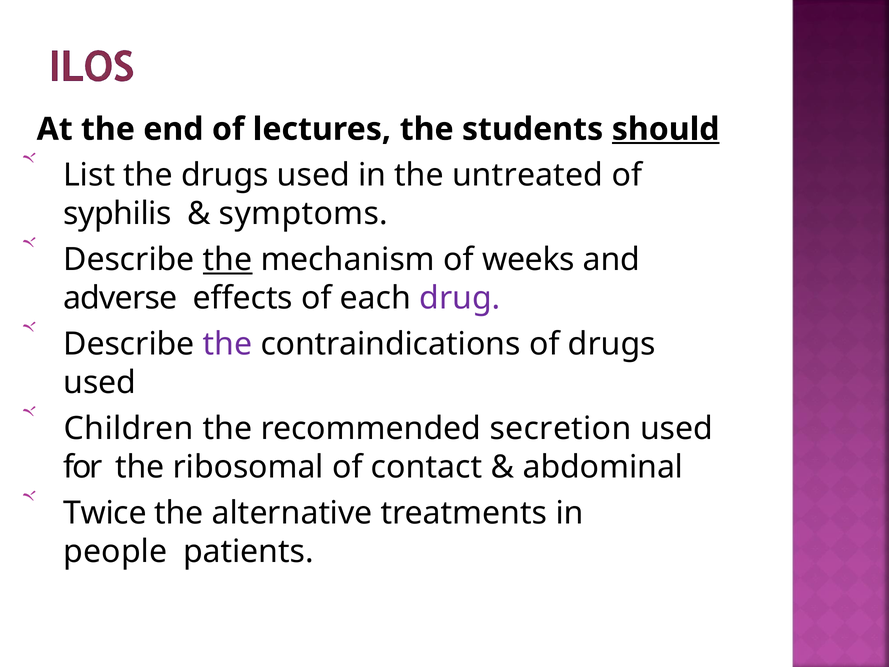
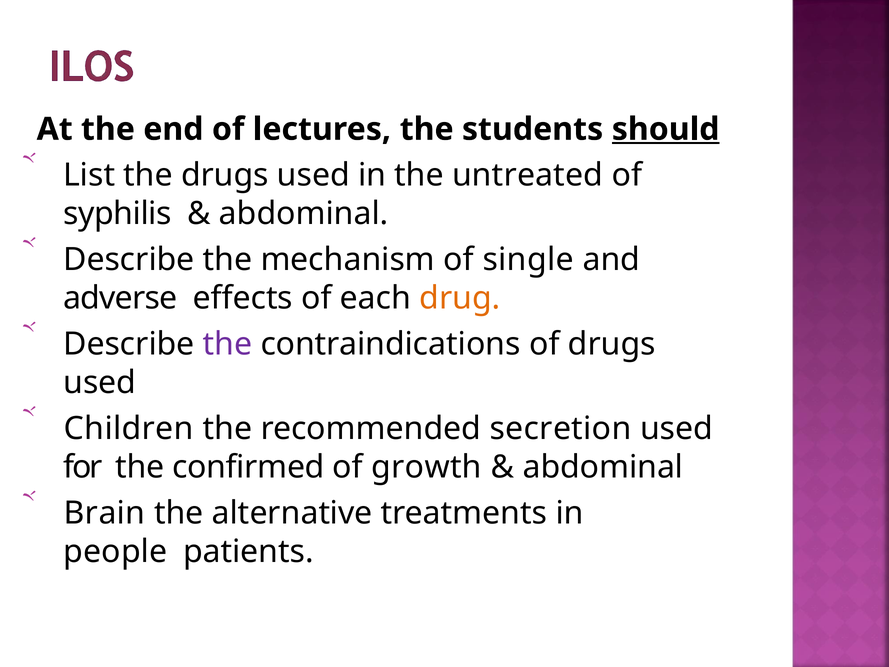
symptoms: symptoms -> abdominal (304, 214)
the underline: present -> none (228, 260)
weeks: weeks -> single (528, 260)
drug colour: purple -> orange (460, 298)
ribosomal: ribosomal -> confirmed (248, 467)
contact: contact -> growth (426, 467)
Twice: Twice -> Brain (105, 513)
